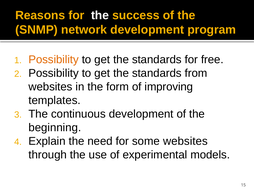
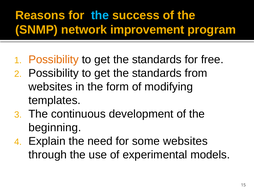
the colour: white -> light blue (100, 15)
network development: development -> improvement (147, 30)
improving: improving -> modifying (169, 87)
